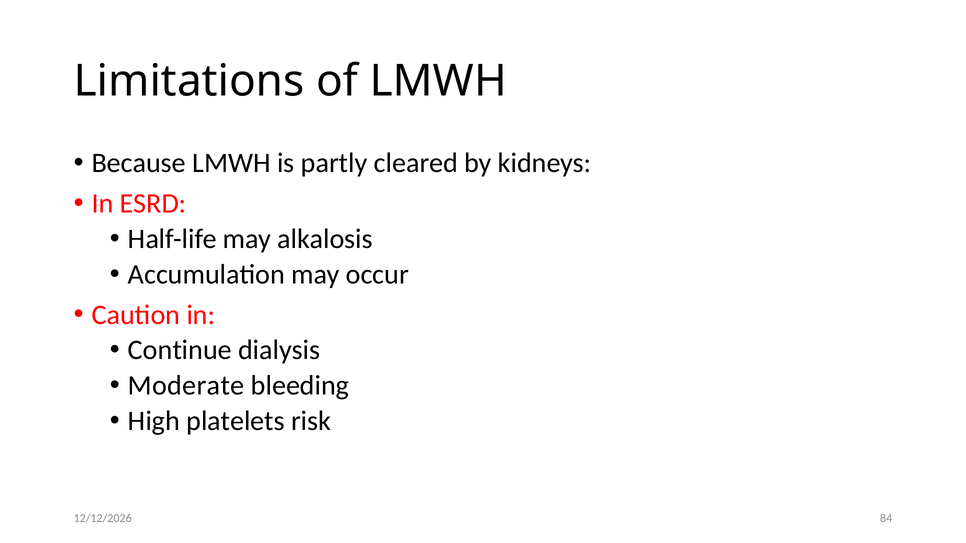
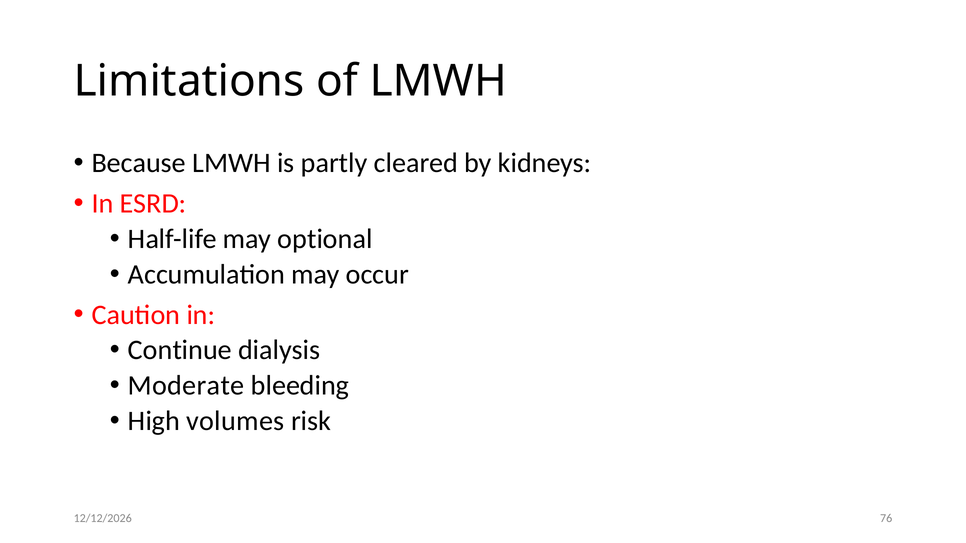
alkalosis: alkalosis -> optional (325, 239)
platelets: platelets -> volumes (235, 421)
84: 84 -> 76 (886, 519)
